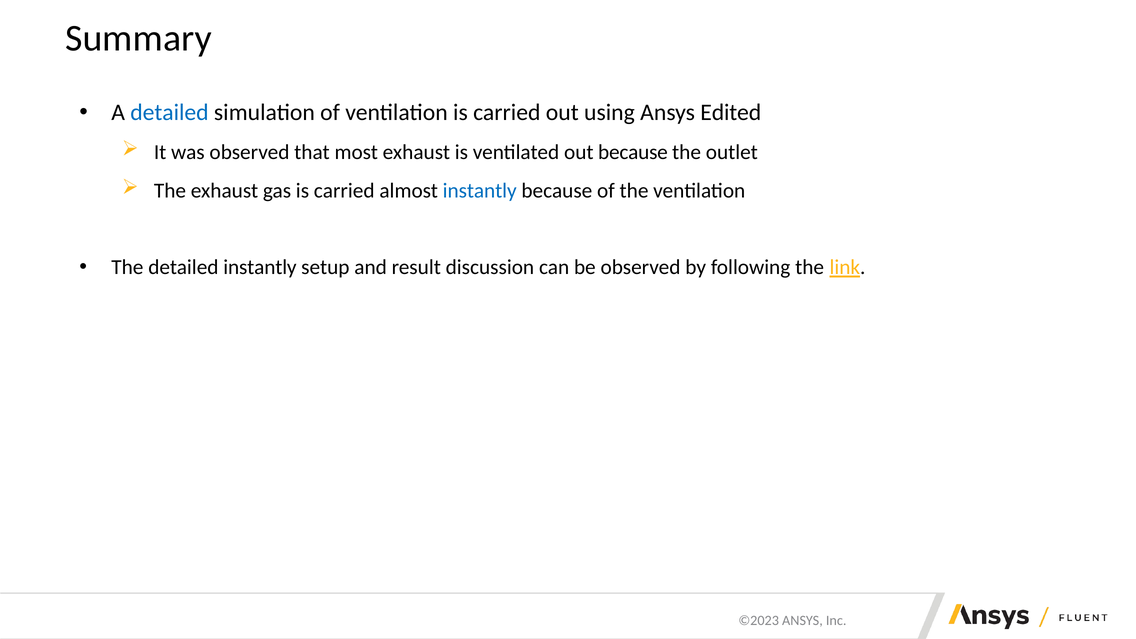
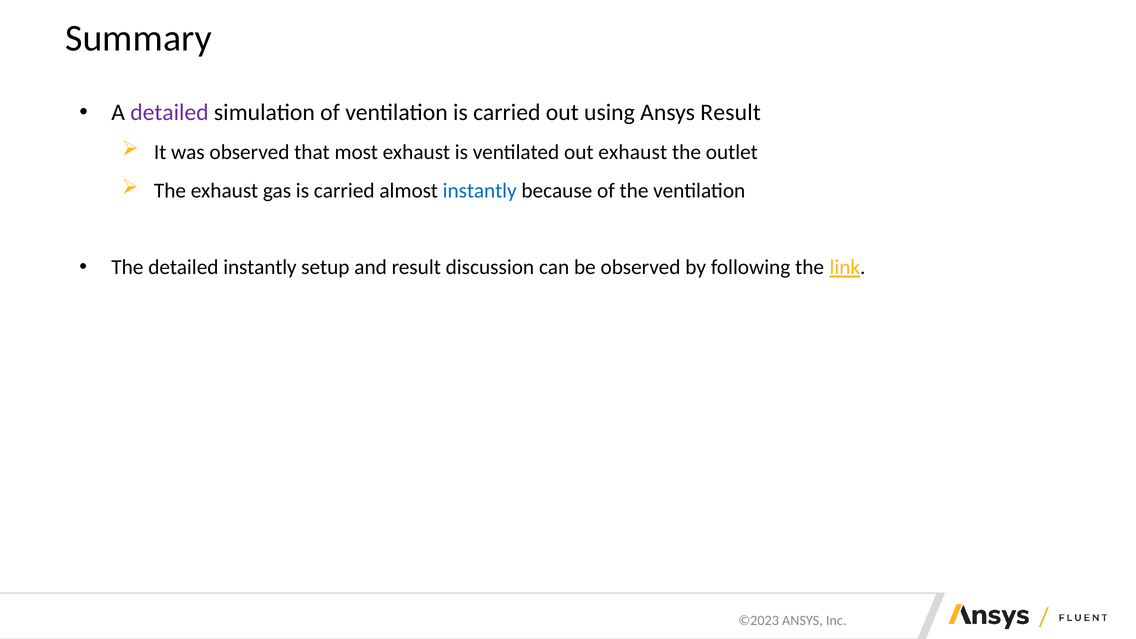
detailed colour: blue -> purple (169, 113)
Ansys Edited: Edited -> Result (731, 113)
out because: because -> exhaust (633, 152)
